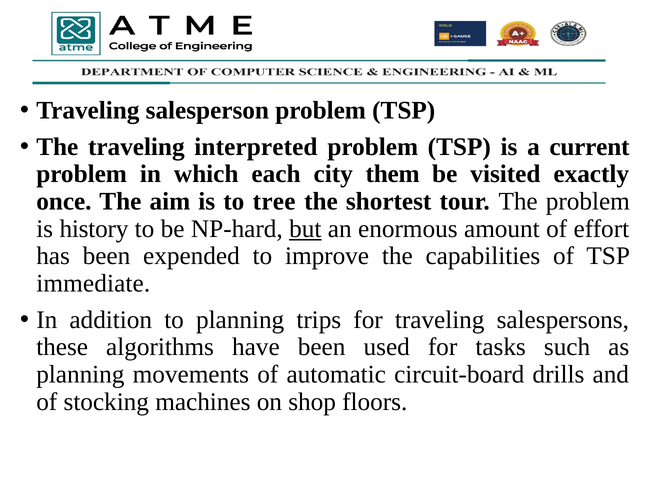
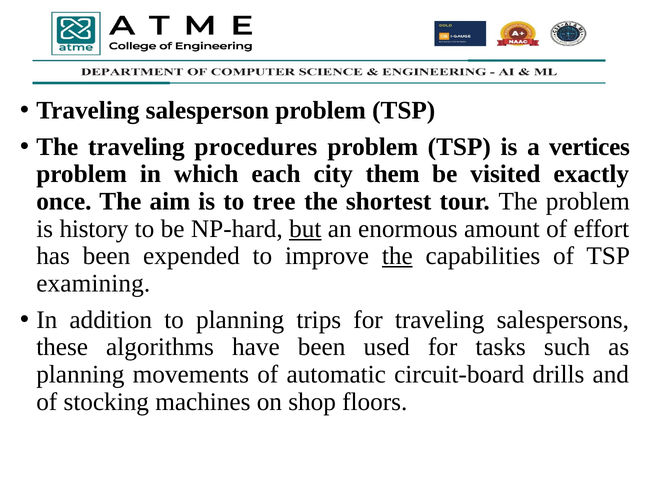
interpreted: interpreted -> procedures (256, 147)
current: current -> vertices (589, 147)
the underline: none -> present (397, 256)
immediate: immediate -> examining (93, 283)
